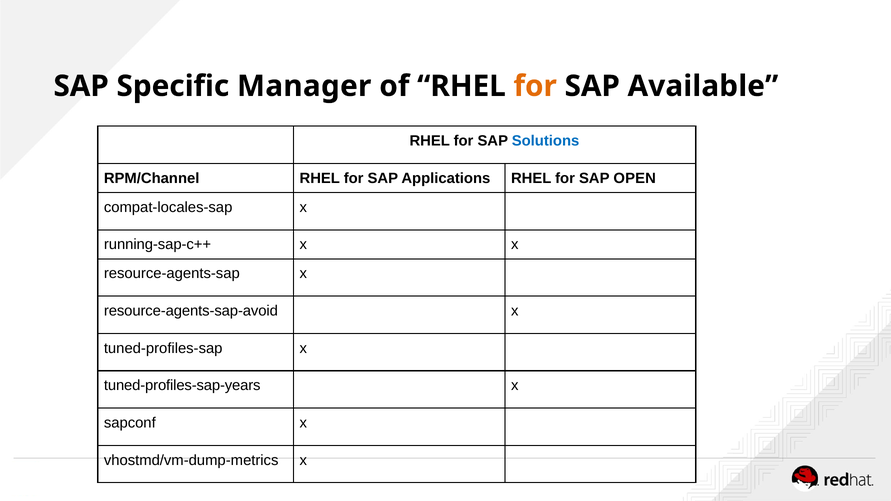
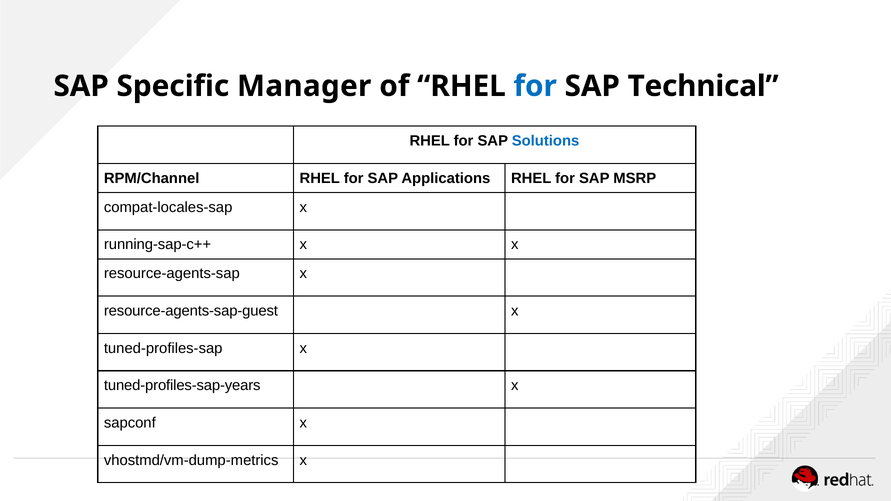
for colour: orange -> blue (535, 86)
Available: Available -> Technical (703, 86)
OPEN: OPEN -> MSRP (635, 178)
resource-agents-sap-avoid: resource-agents-sap-avoid -> resource-agents-sap-guest (191, 311)
